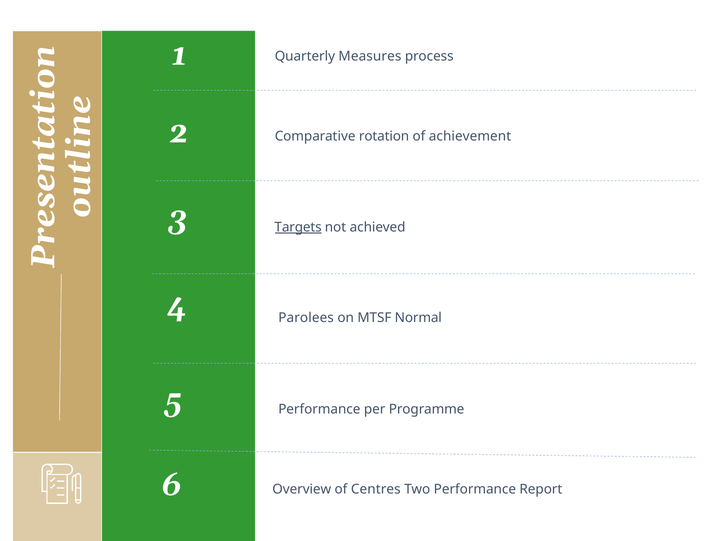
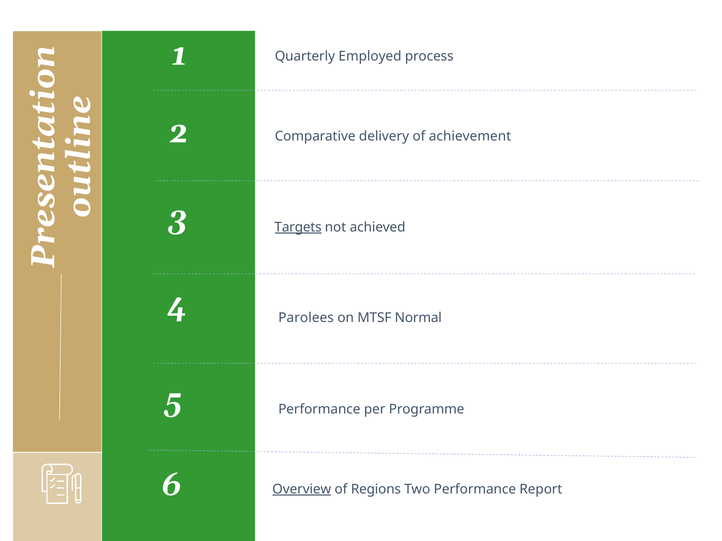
Measures: Measures -> Employed (370, 56)
rotation: rotation -> delivery (384, 136)
Overview underline: none -> present (302, 490)
Centres: Centres -> Regions (376, 490)
